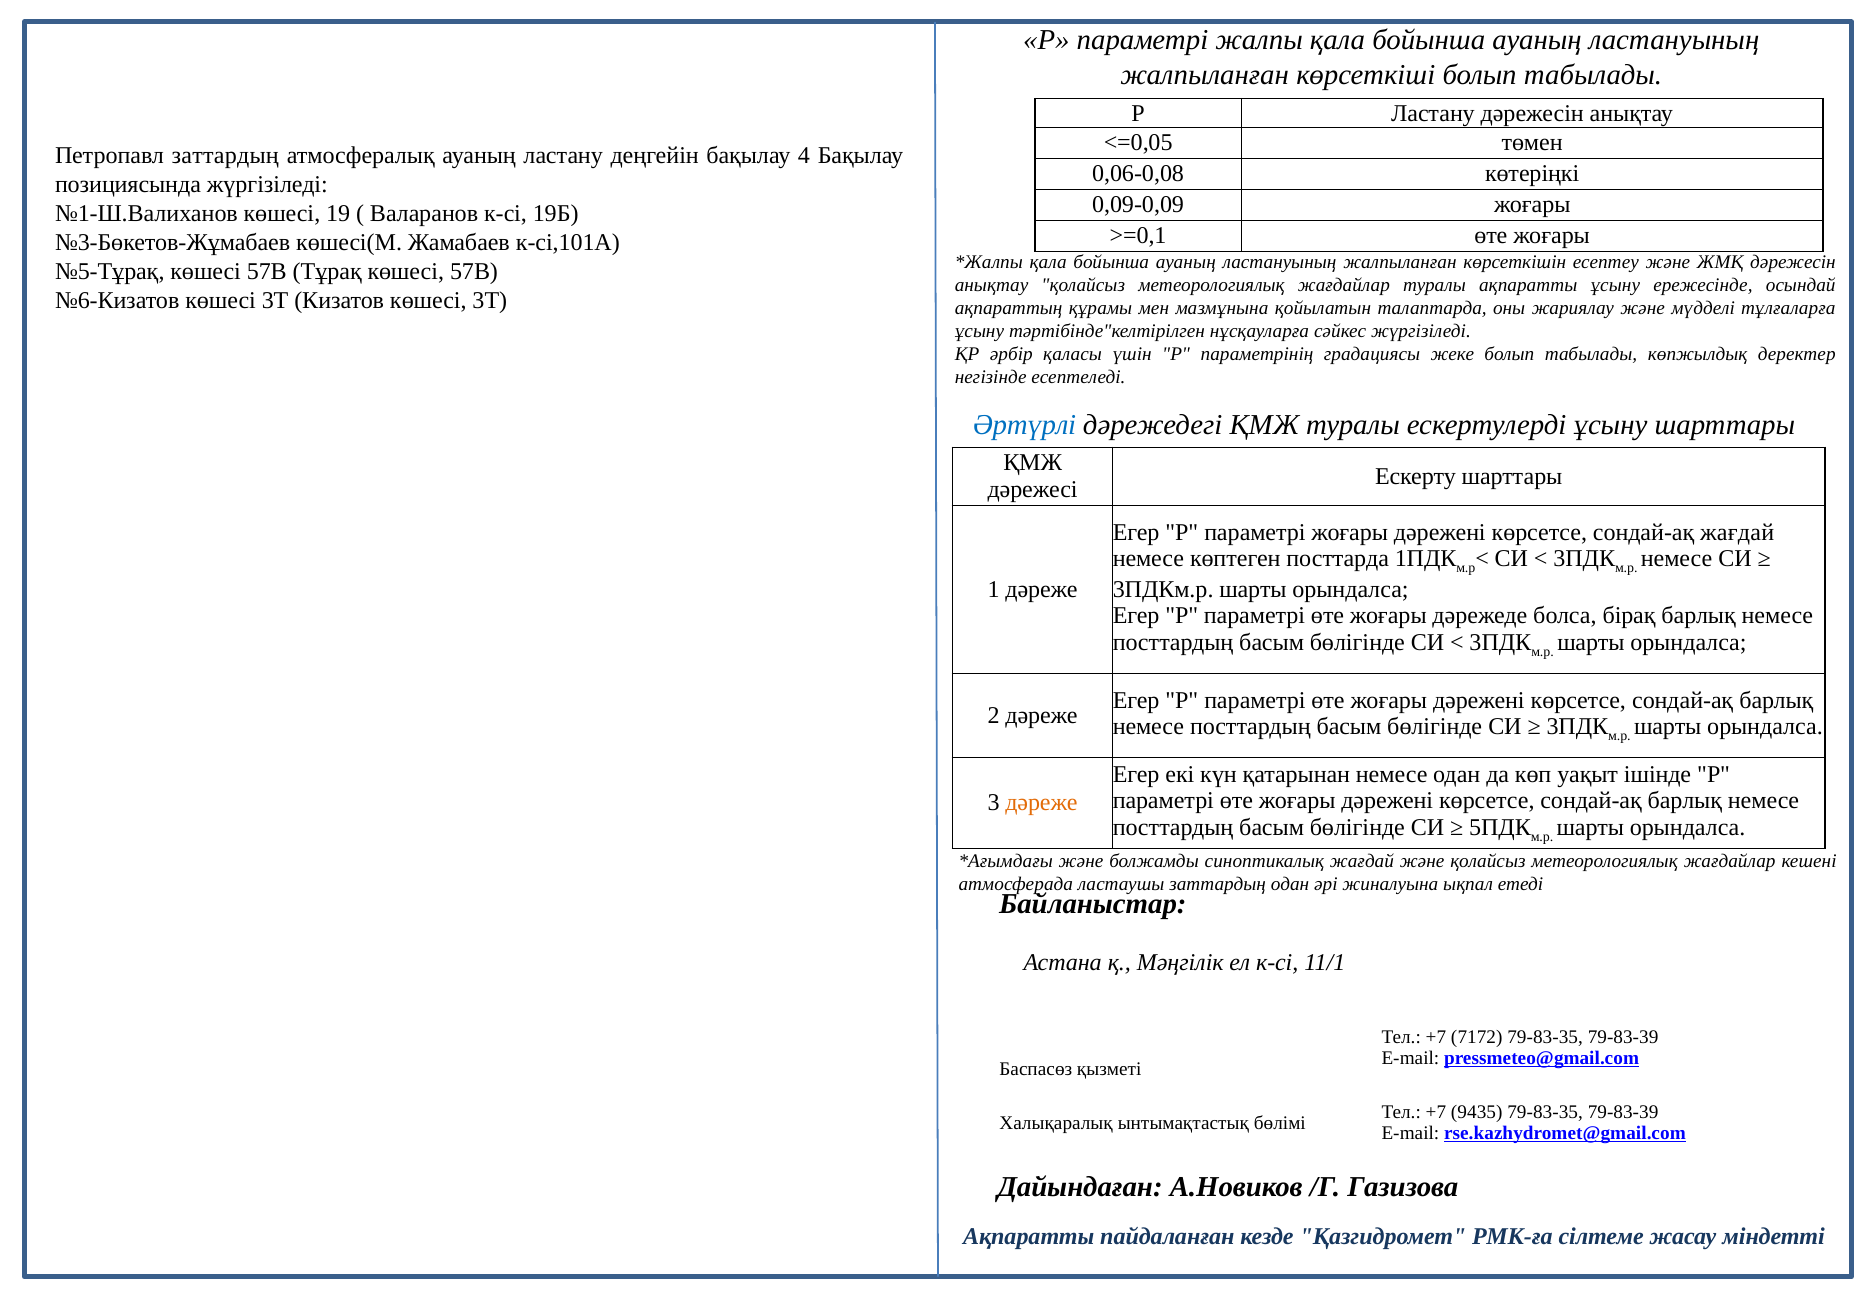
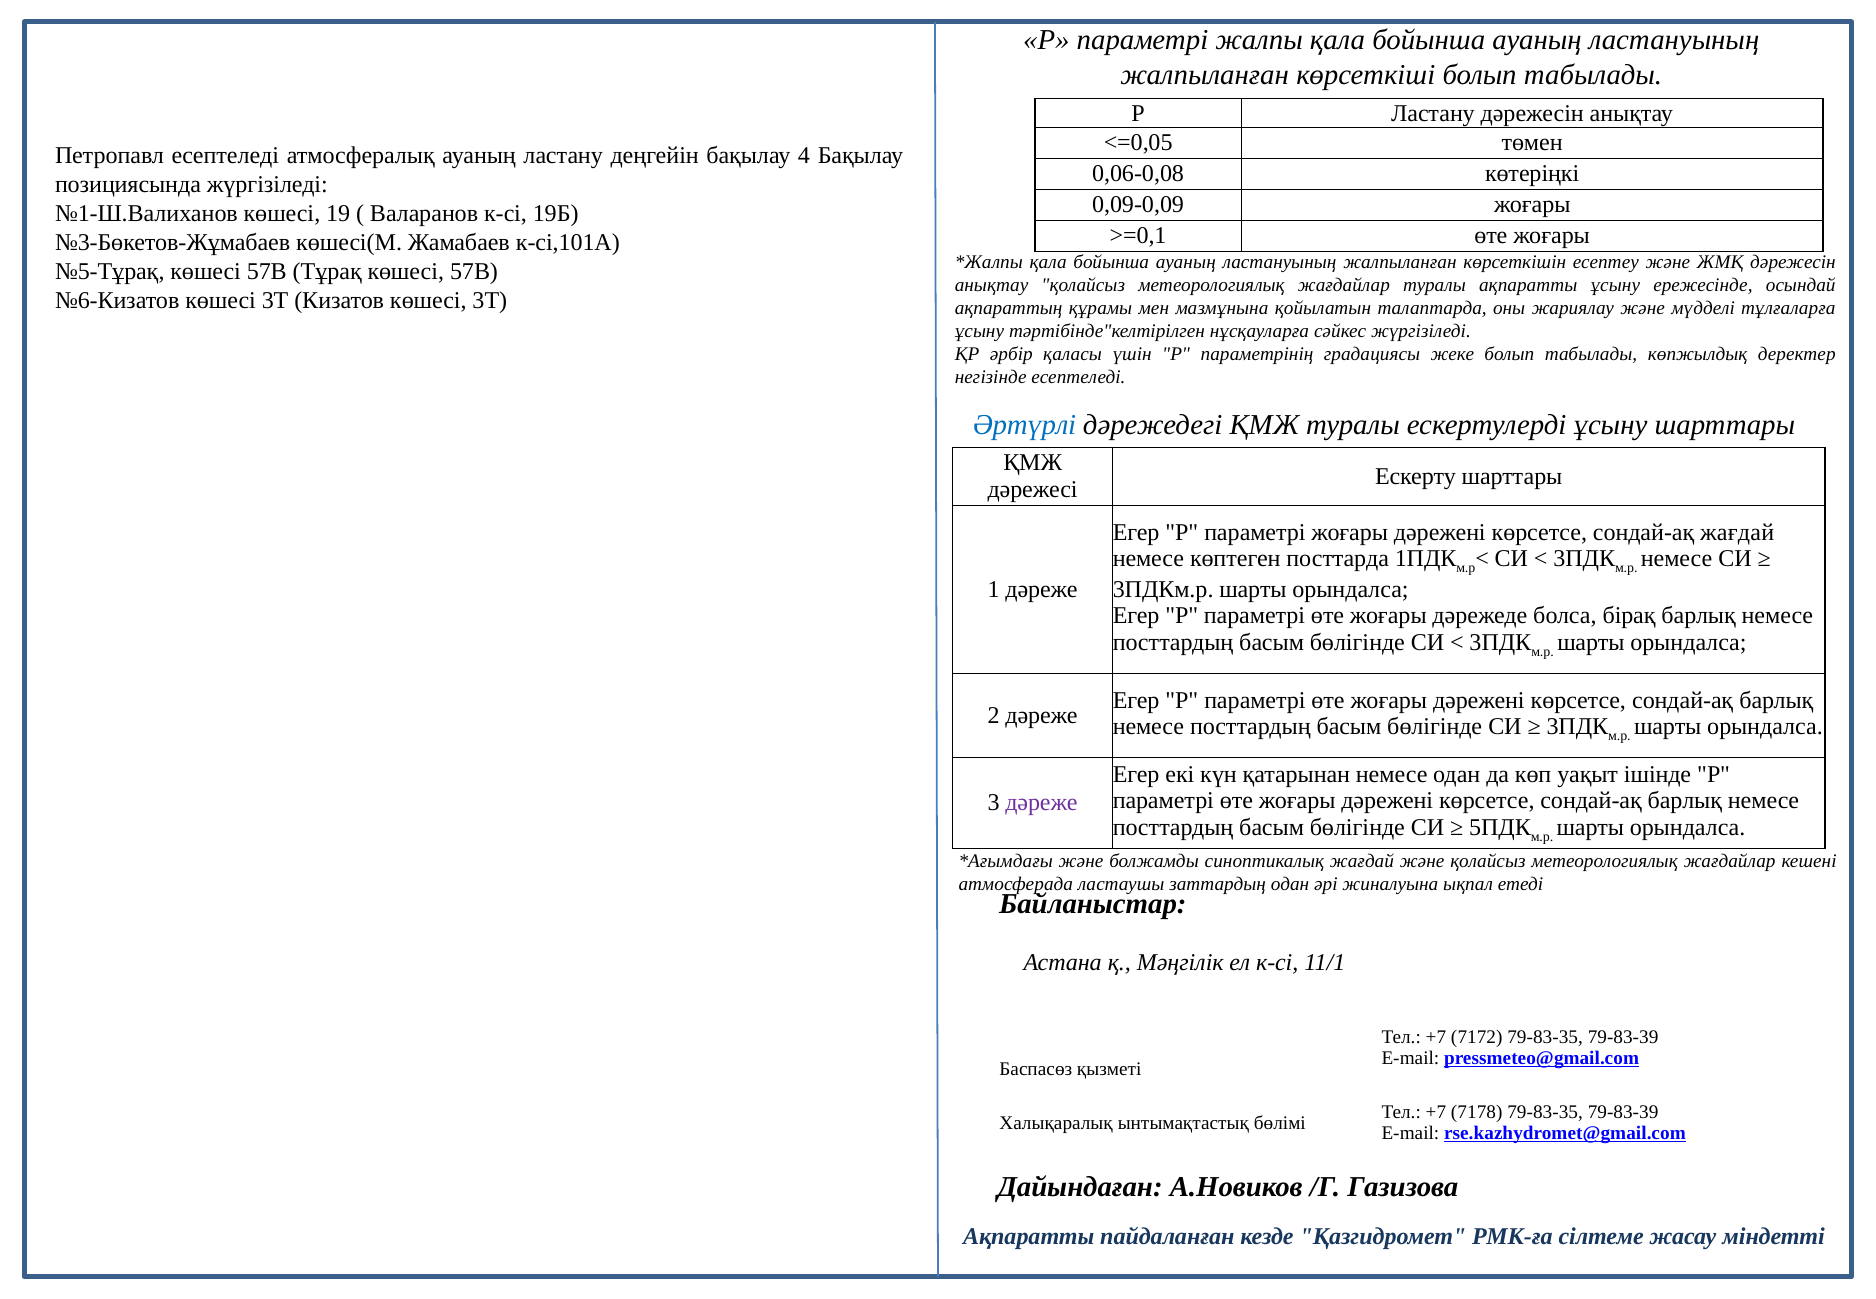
Петропавл заттардың: заттардың -> есептеледі (225, 156)
дәреже colour: orange -> purple (1042, 803)
9435: 9435 -> 7178 (1477, 1112)
